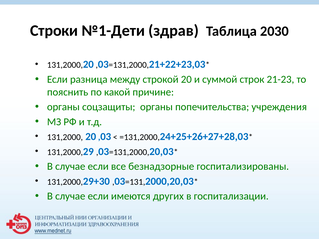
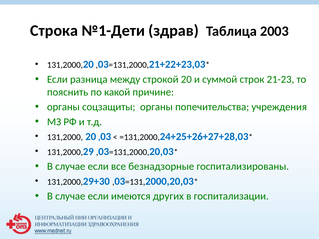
Строки: Строки -> Строка (54, 31)
2030: 2030 -> 2003 (274, 31)
